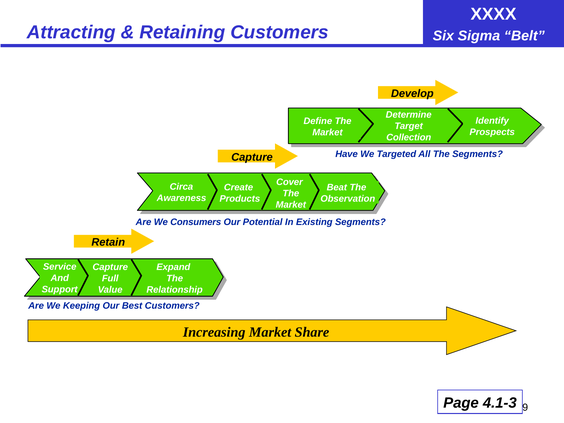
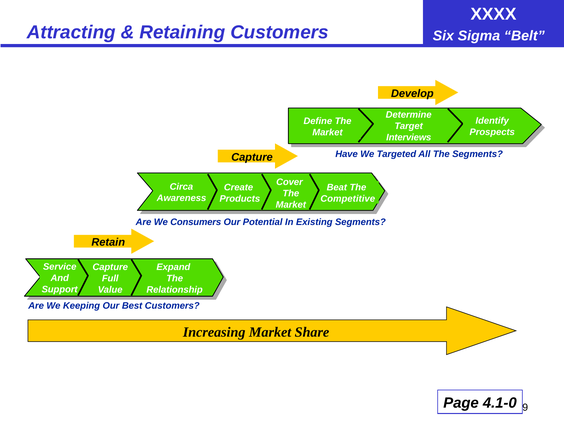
Collection: Collection -> Interviews (409, 137)
Observation: Observation -> Competitive (348, 199)
4.1-3: 4.1-3 -> 4.1-0 (500, 403)
